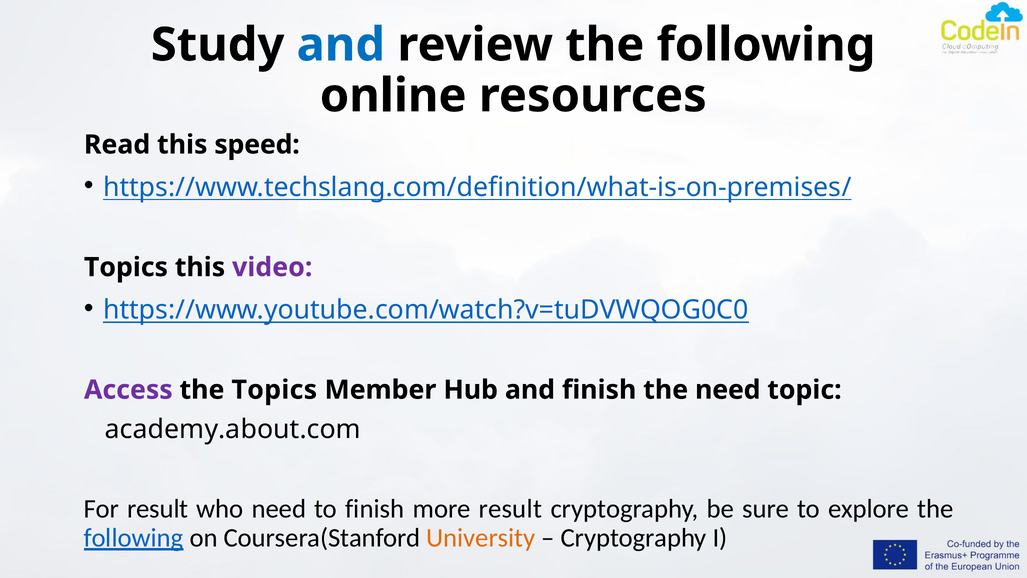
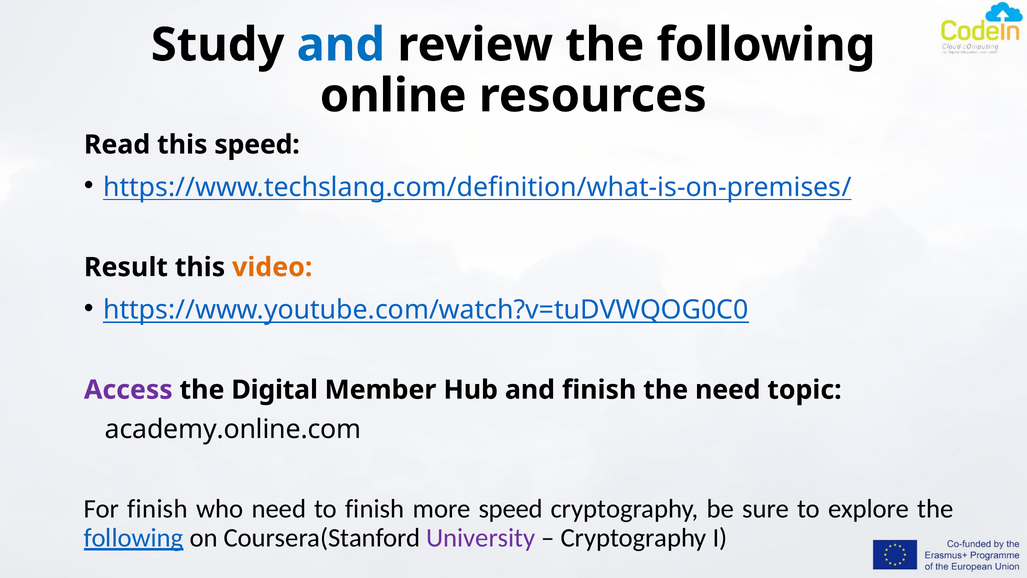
Topics: Topics -> Result (126, 267)
video colour: purple -> orange (272, 267)
the Topics: Topics -> Digital (275, 390)
academy.about.com: academy.about.com -> academy.online.com (233, 429)
For result: result -> finish (158, 508)
more result: result -> speed (511, 508)
University colour: orange -> purple (481, 538)
